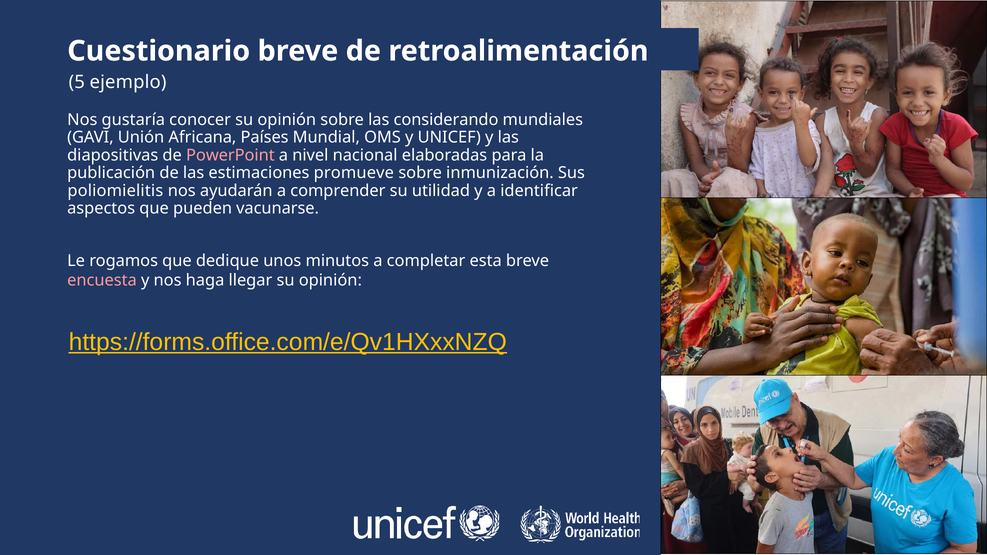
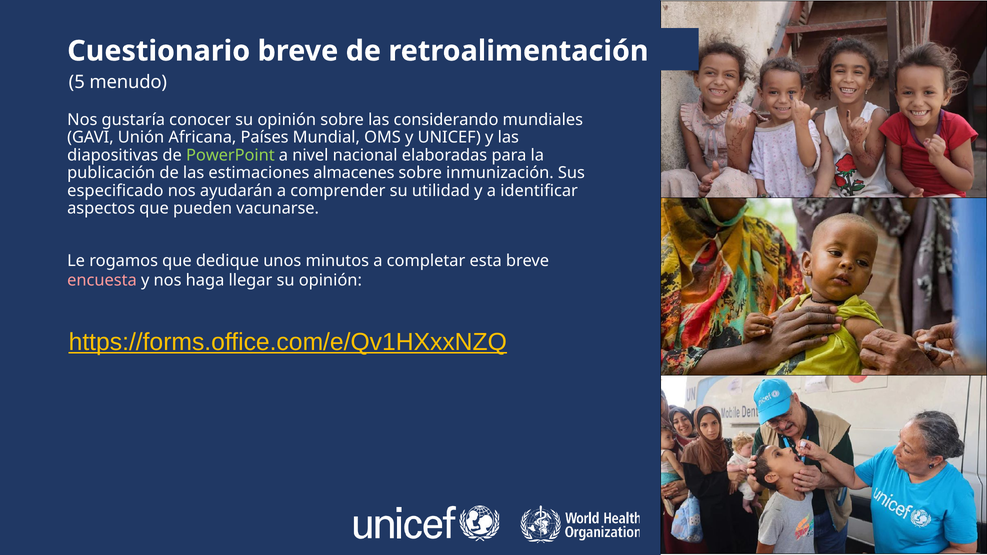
ejemplo: ejemplo -> menudo (128, 82)
PowerPoint colour: pink -> light green (230, 155)
promueve: promueve -> almacenes (354, 173)
poliomielitis: poliomielitis -> especificado (115, 191)
